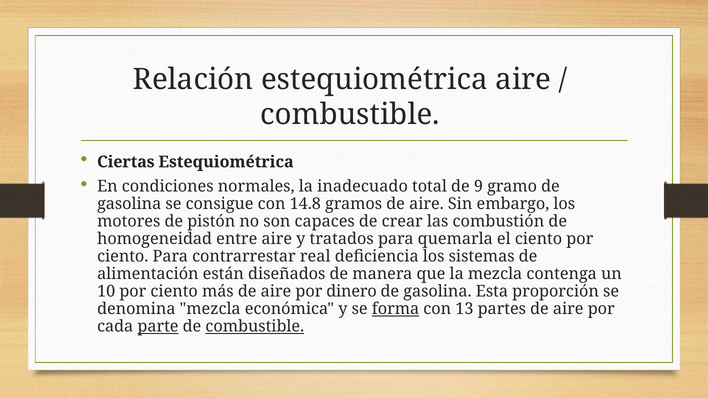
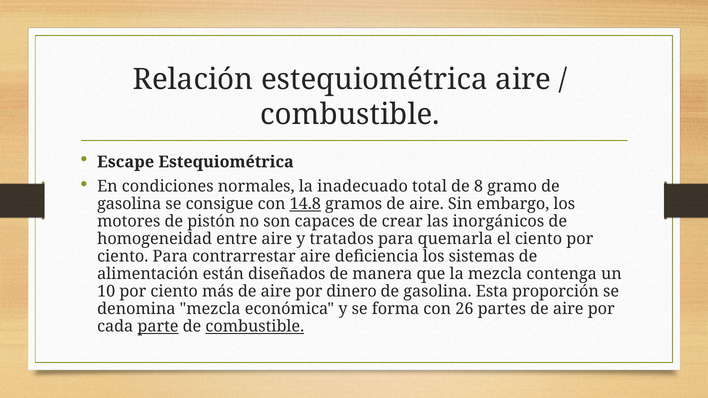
Ciertas: Ciertas -> Escape (126, 162)
9: 9 -> 8 (478, 187)
14.8 underline: none -> present (305, 204)
combustión: combustión -> inorgánicos (498, 222)
contrarrestar real: real -> aire (315, 257)
forma underline: present -> none (396, 309)
13: 13 -> 26 (464, 309)
